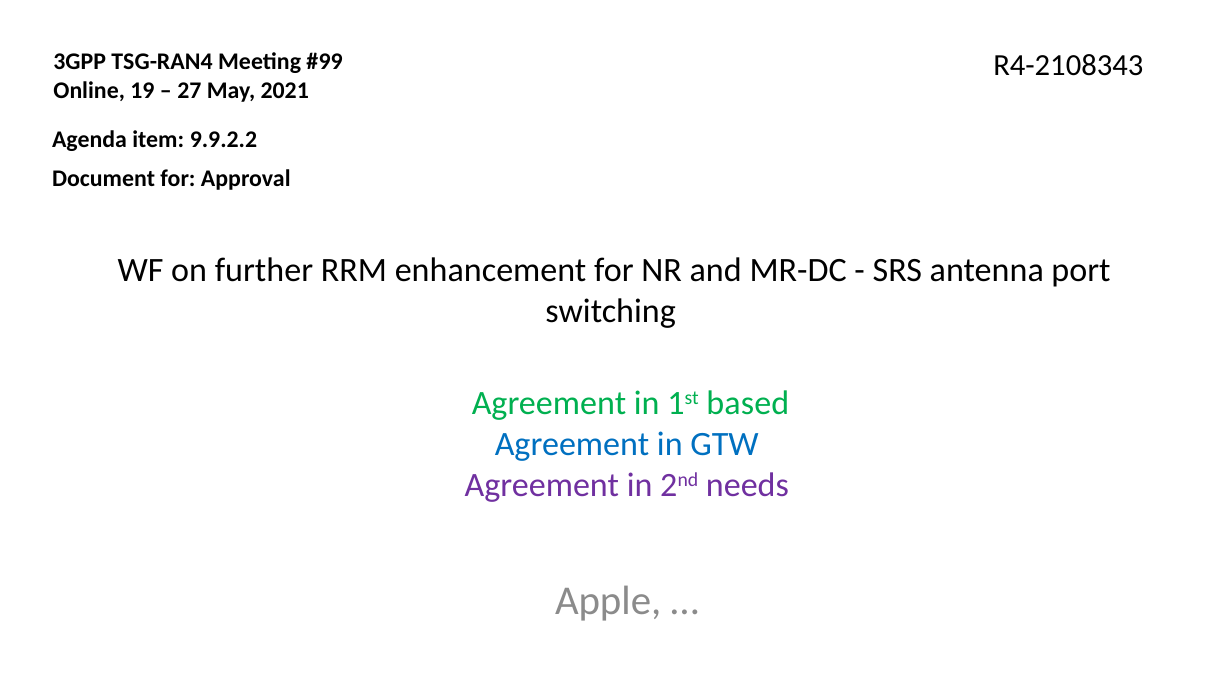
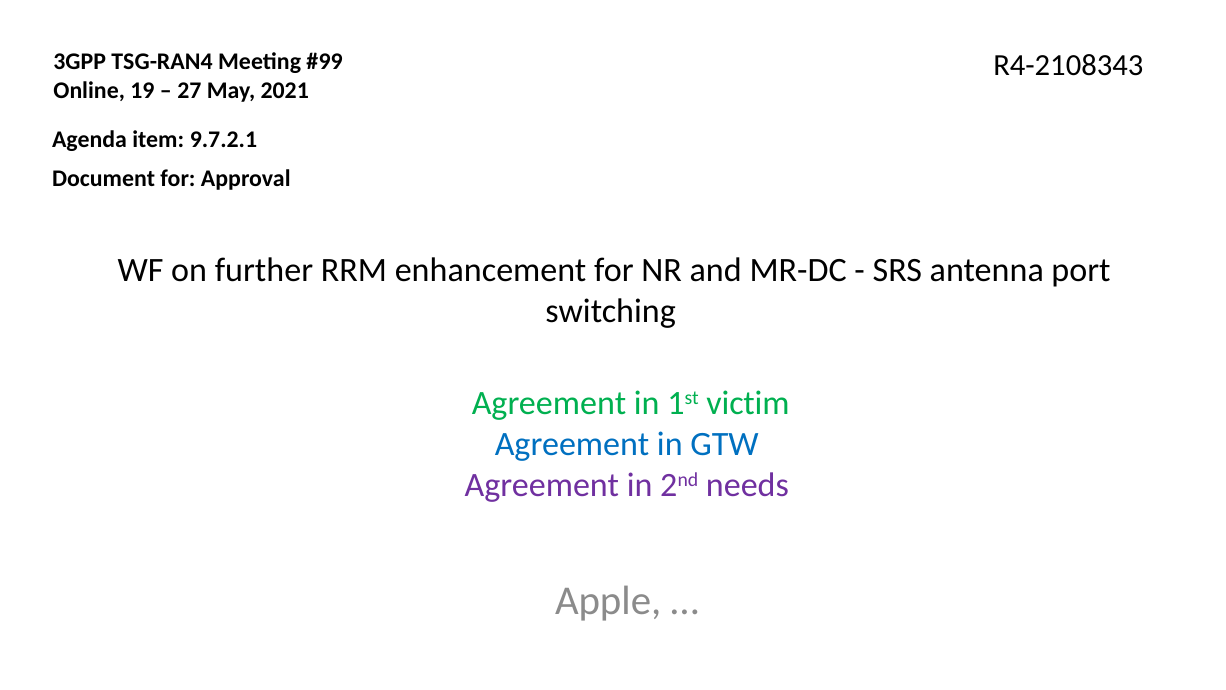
9.9.2.2: 9.9.2.2 -> 9.7.2.1 (223, 140)
based: based -> victim (748, 403)
